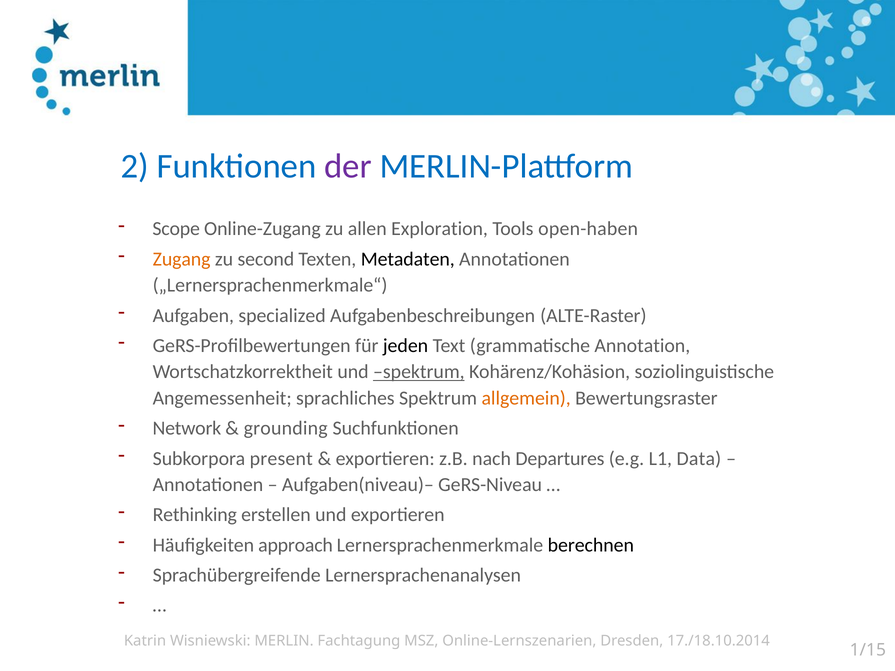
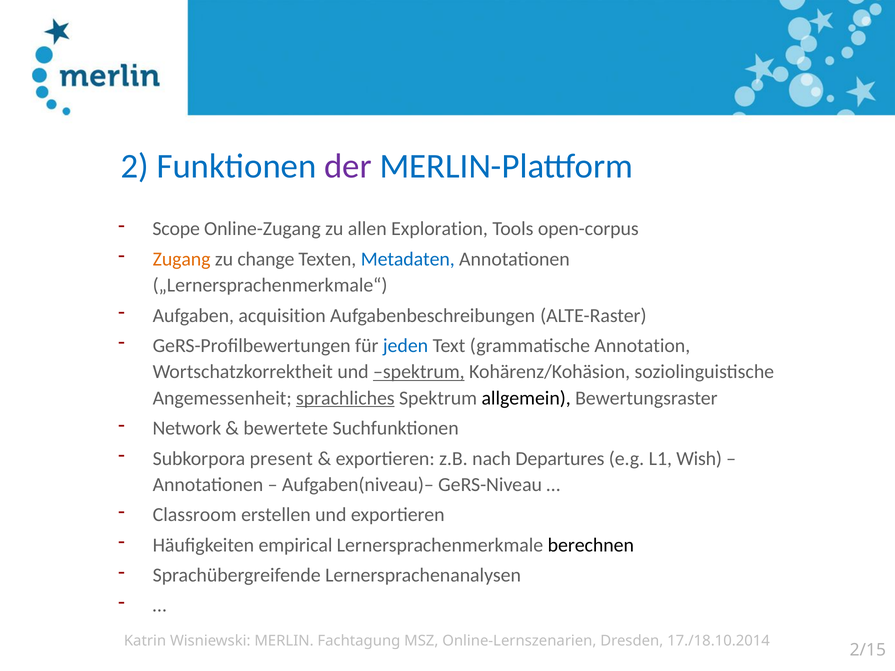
open-haben: open-haben -> open-corpus (588, 229)
second: second -> change (266, 259)
Metadaten colour: black -> blue (408, 259)
specialized: specialized -> acquisition (282, 316)
jeden colour: black -> blue (406, 346)
sprachliches underline: none -> present (345, 398)
allgemein colour: orange -> black (526, 398)
grounding: grounding -> bewertete (286, 428)
Data: Data -> Wish (699, 459)
Rethinking: Rethinking -> Classroom (195, 515)
approach: approach -> empirical (296, 545)
1/15: 1/15 -> 2/15 (868, 650)
